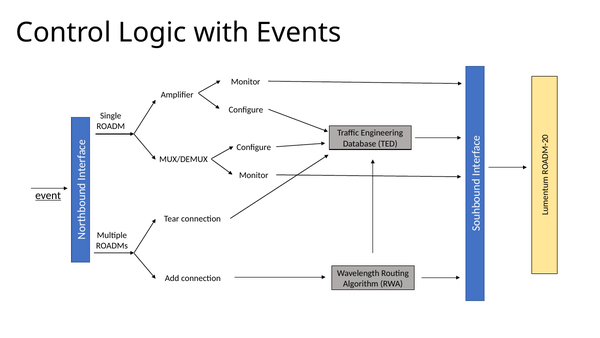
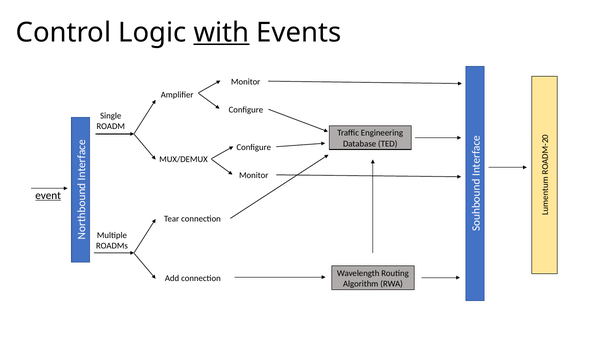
with underline: none -> present (221, 32)
